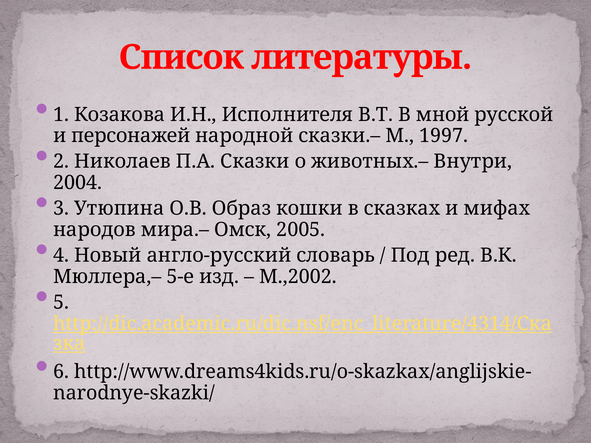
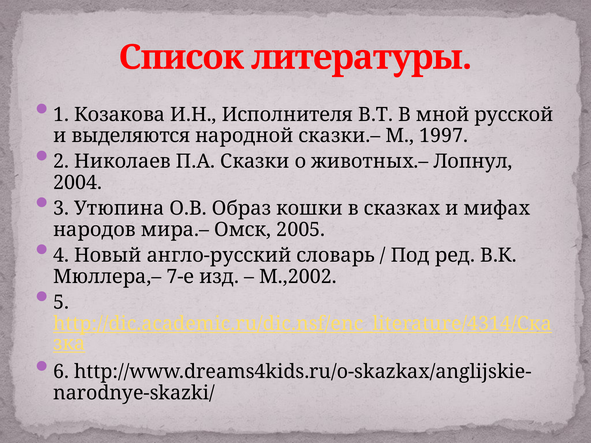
персонажей: персонажей -> выделяются (131, 136)
Внутри: Внутри -> Лопнул (473, 162)
5-е: 5-е -> 7-е (180, 277)
